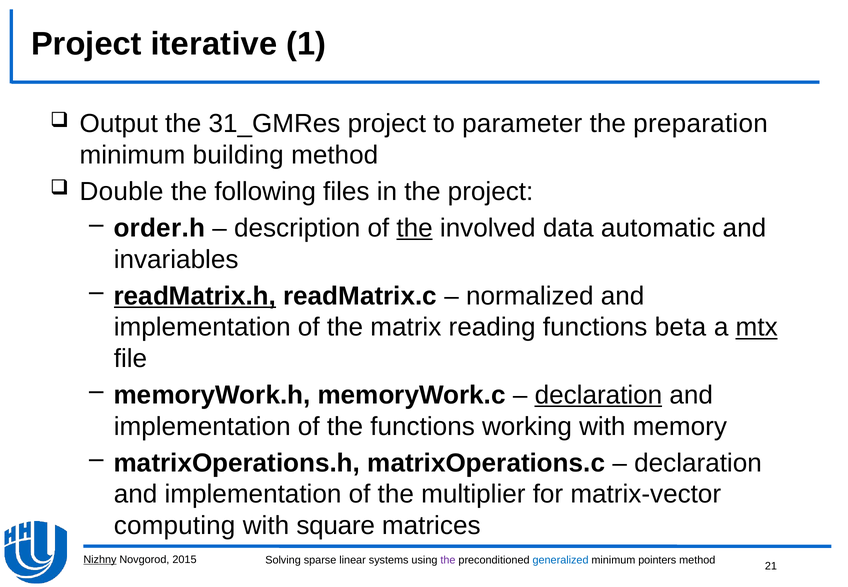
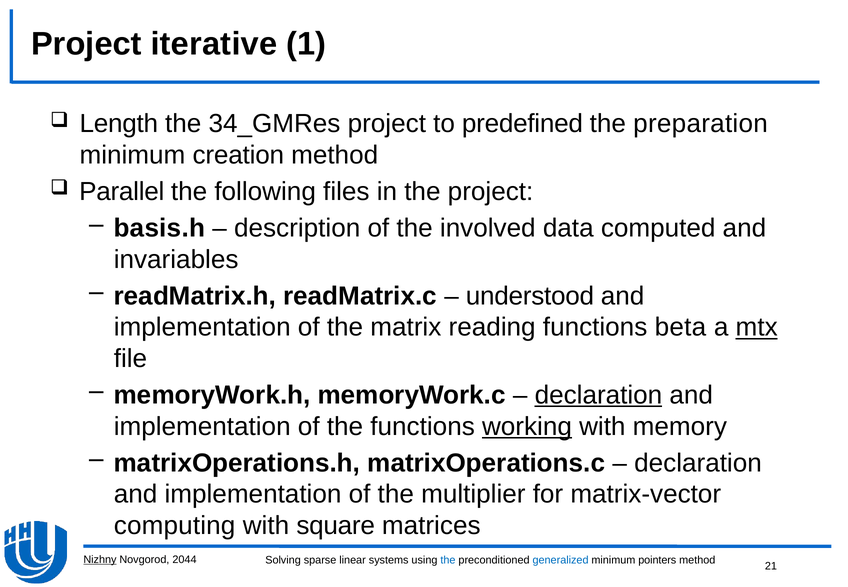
Output: Output -> Length (119, 124)
31_GMRes: 31_GMRes -> 34_GMRes (274, 124)
parameter: parameter -> predefined (522, 124)
building: building -> creation (238, 155)
Double: Double -> Parallel (122, 192)
order.h: order.h -> basis.h (159, 228)
the underline: present -> none (415, 228)
automatic: automatic -> computed (658, 228)
readMatrix.h underline: present -> none (195, 296)
normalized: normalized -> understood (530, 296)
working underline: none -> present (527, 426)
2015: 2015 -> 2044 (184, 560)
the colour: purple -> blue (448, 560)
